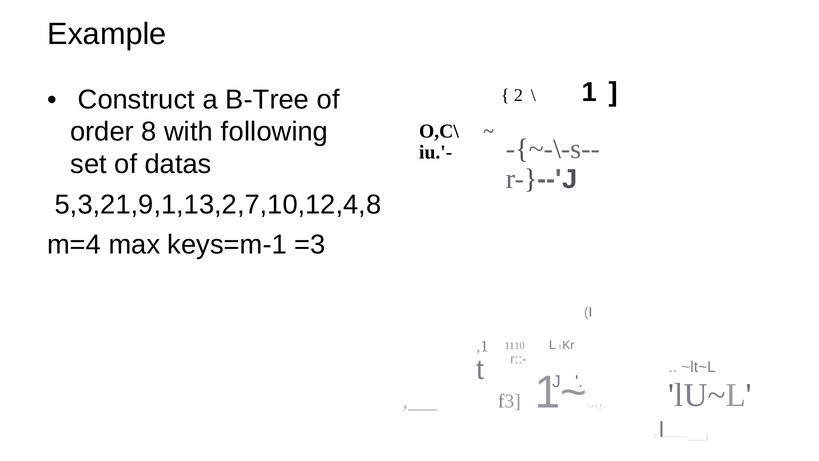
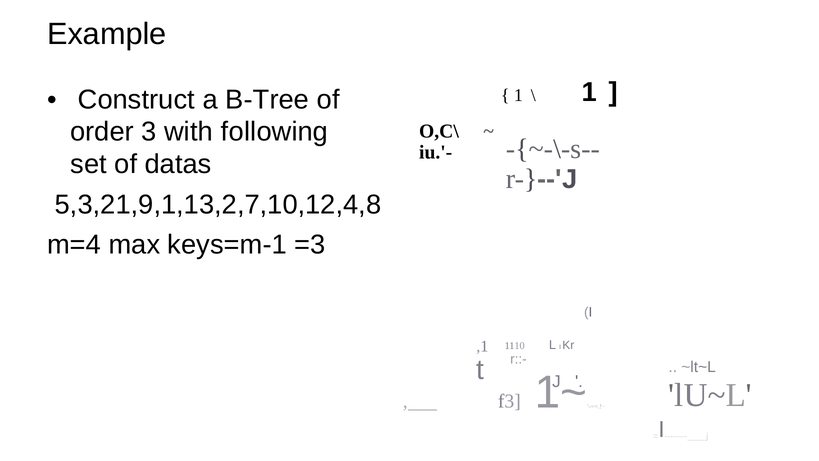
2: 2 -> 1 (518, 95)
8: 8 -> 3 (149, 132)
